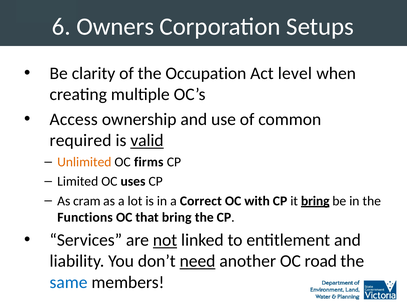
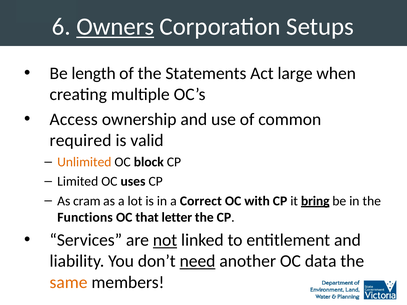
Owners underline: none -> present (115, 27)
clarity: clarity -> length (94, 73)
Occupation: Occupation -> Statements (206, 73)
level: level -> large (295, 73)
valid underline: present -> none (147, 141)
firms: firms -> block (149, 162)
that bring: bring -> letter (177, 217)
road: road -> data (321, 261)
same colour: blue -> orange (69, 282)
